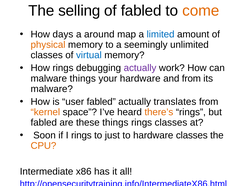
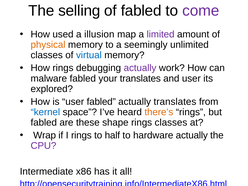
come colour: orange -> purple (201, 11)
days: days -> used (63, 34)
around: around -> illusion (99, 34)
limited colour: blue -> purple (161, 34)
malware things: things -> fabled (83, 78)
your hardware: hardware -> translates (140, 78)
and from: from -> user (191, 78)
malware: malware -> explored (52, 89)
kernel colour: orange -> blue (45, 112)
these things: things -> shape (115, 123)
Soon: Soon -> Wrap (45, 135)
just: just -> half (112, 135)
hardware classes: classes -> actually (192, 135)
CPU colour: orange -> purple (43, 146)
